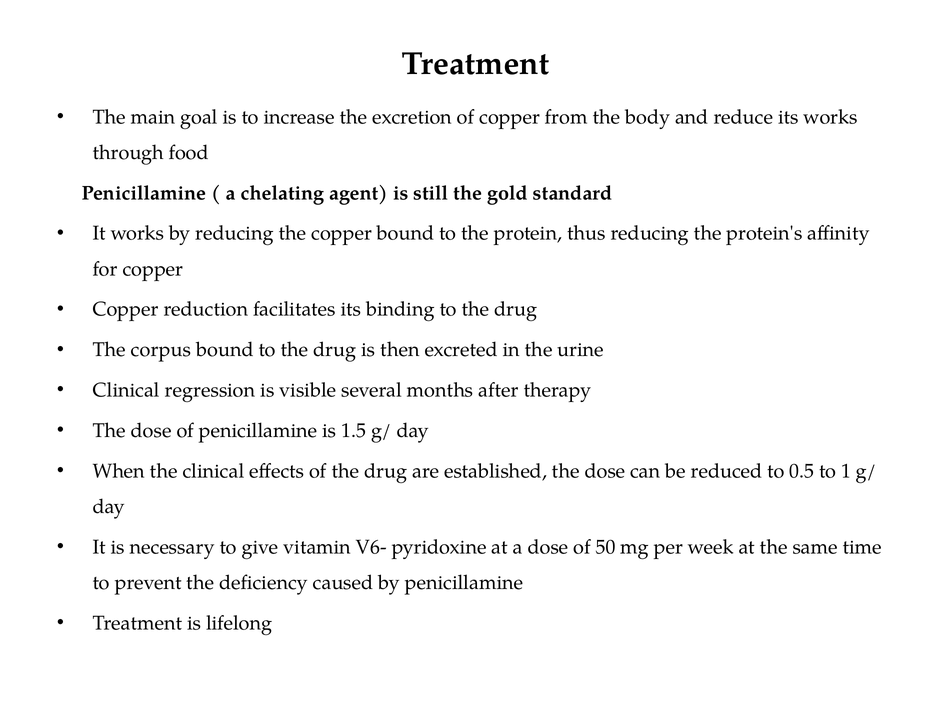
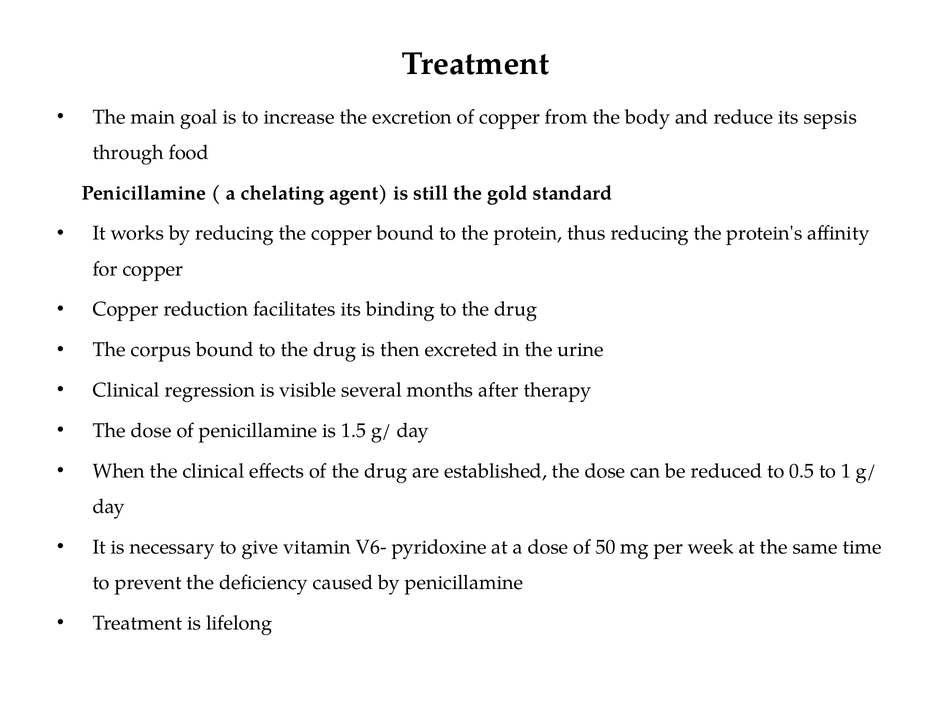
its works: works -> sepsis (830, 117)
